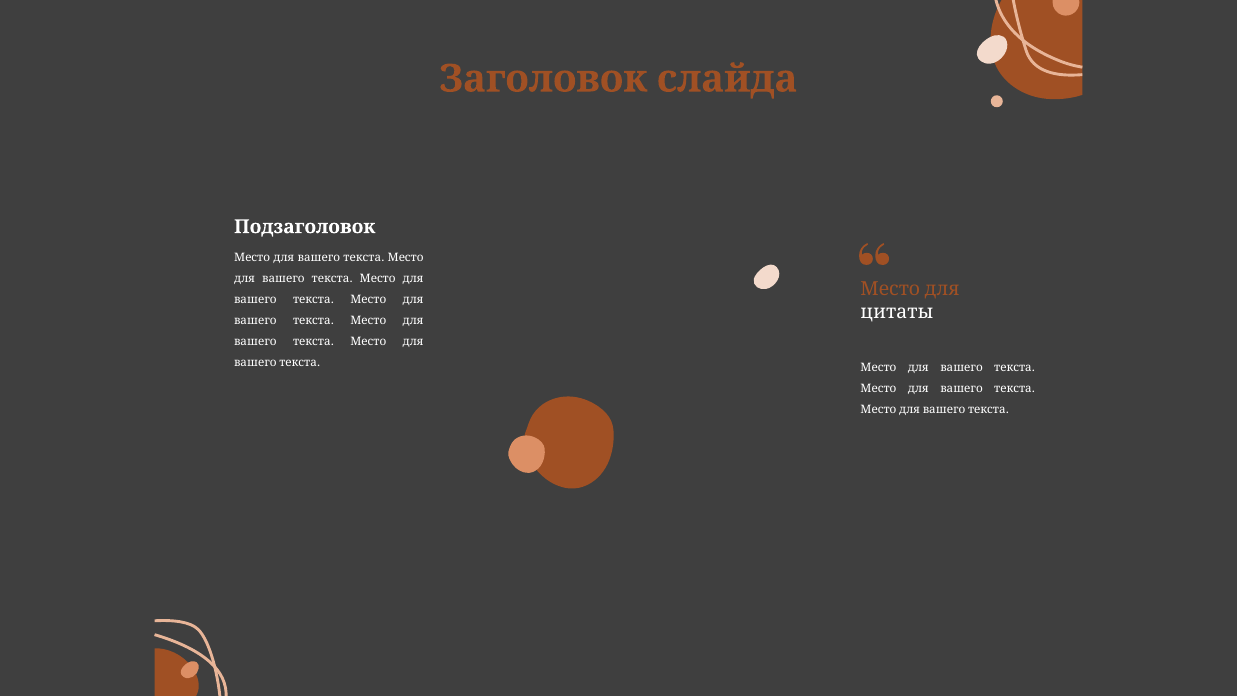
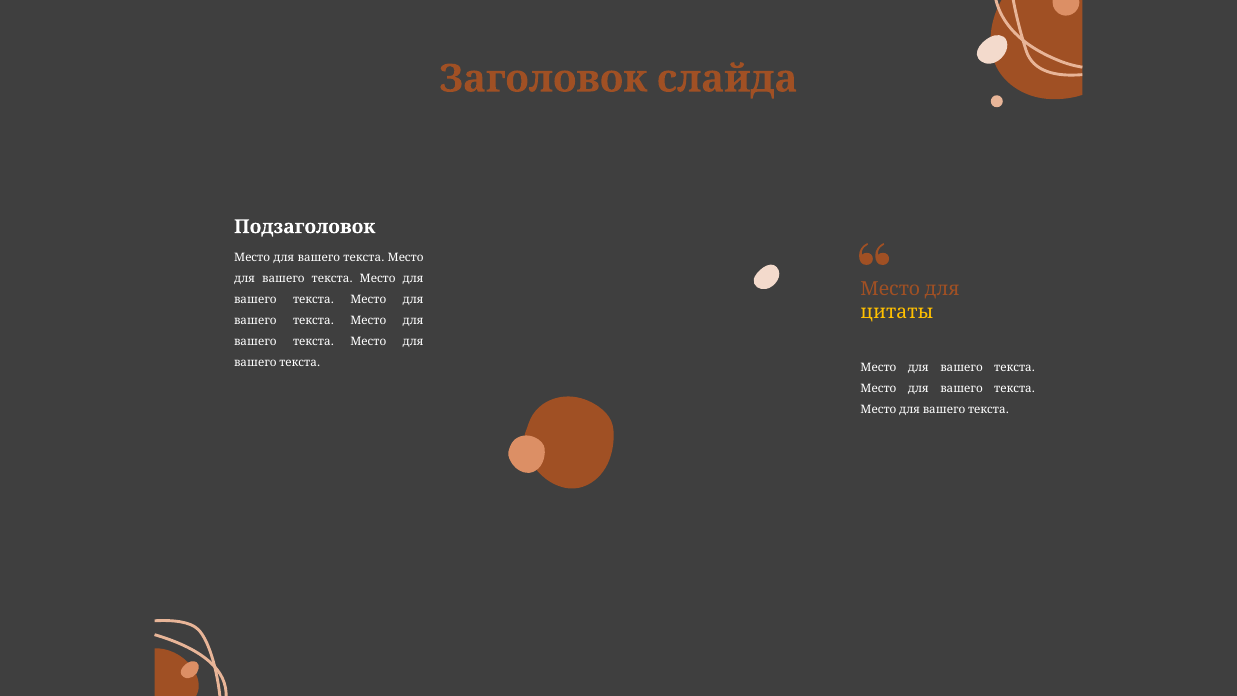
цитаты colour: white -> yellow (897, 312)
